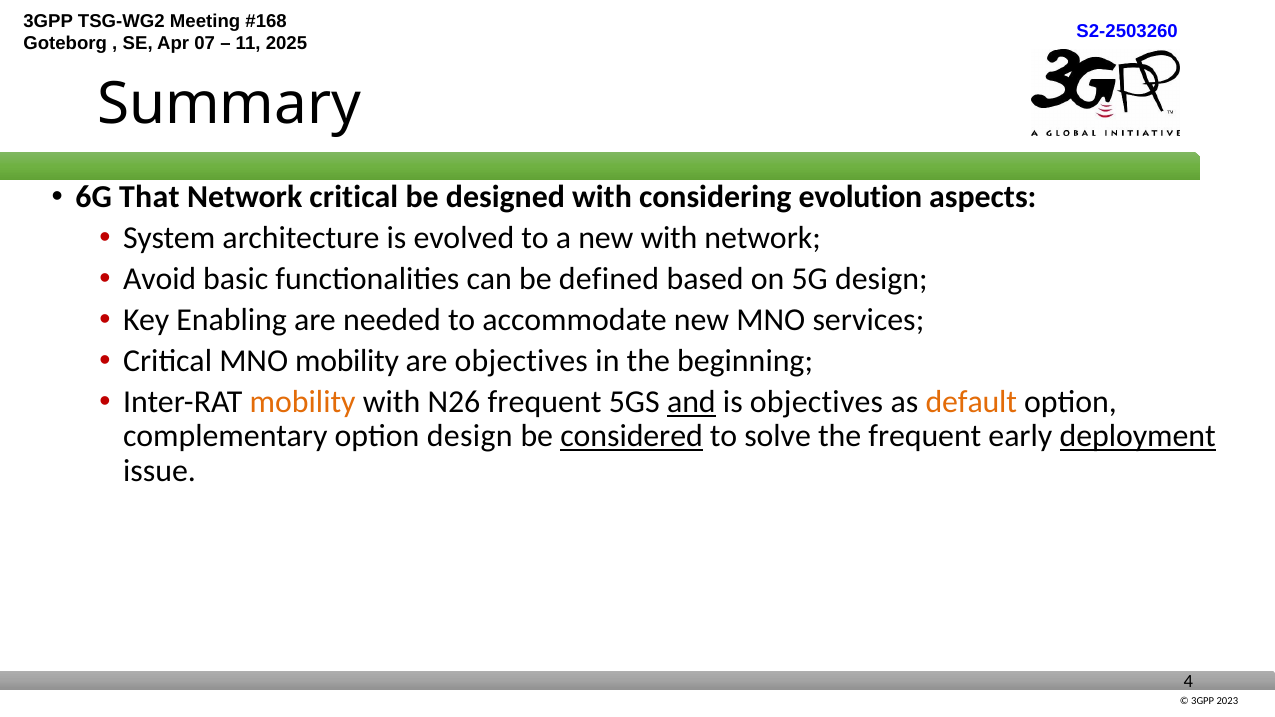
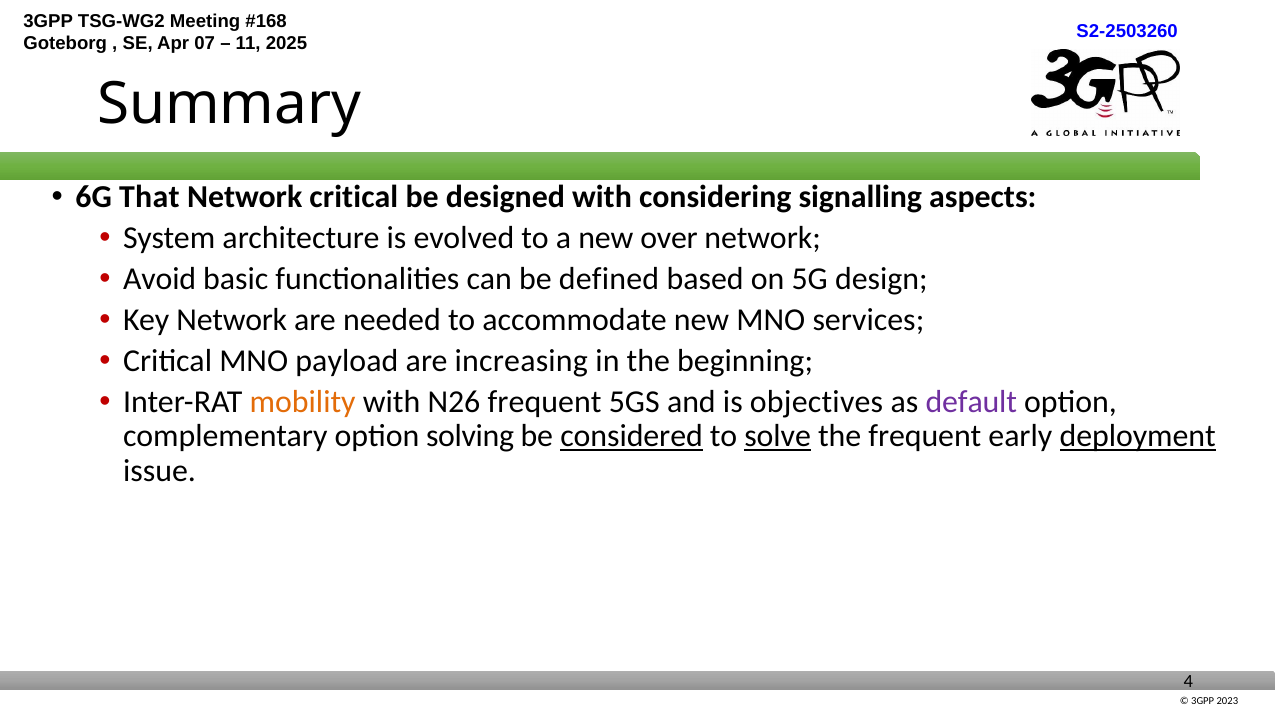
evolution: evolution -> signalling (860, 197)
new with: with -> over (669, 238)
Key Enabling: Enabling -> Network (232, 320)
MNO mobility: mobility -> payload (347, 361)
are objectives: objectives -> increasing (521, 361)
and underline: present -> none (691, 402)
default colour: orange -> purple (971, 402)
option design: design -> solving (470, 436)
solve underline: none -> present (778, 436)
